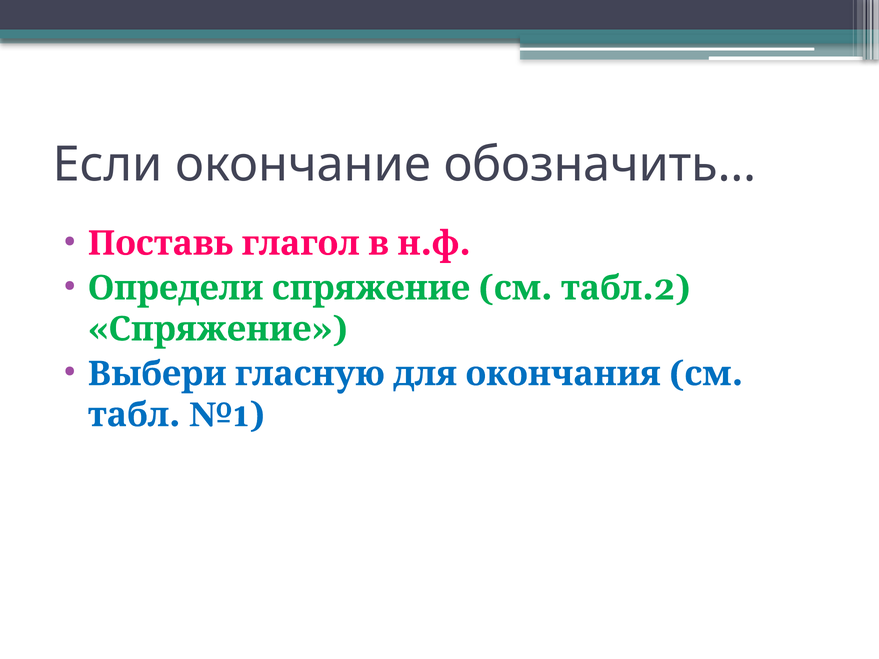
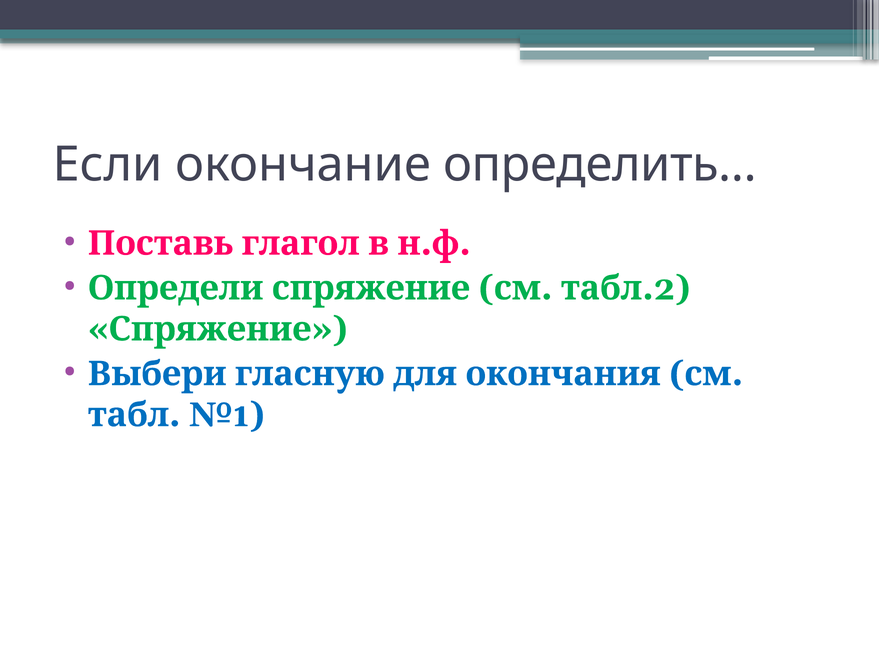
обозначить…: обозначить… -> определить… (600, 165)
